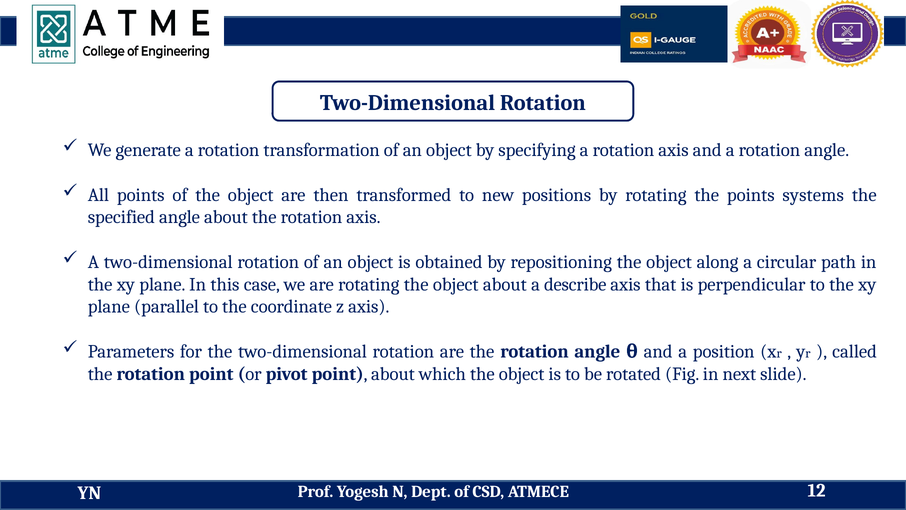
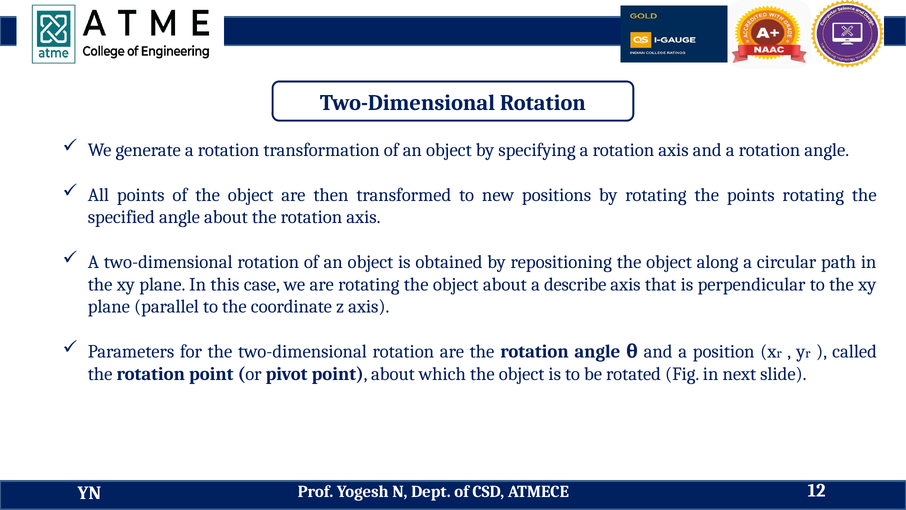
points systems: systems -> rotating (813, 195)
